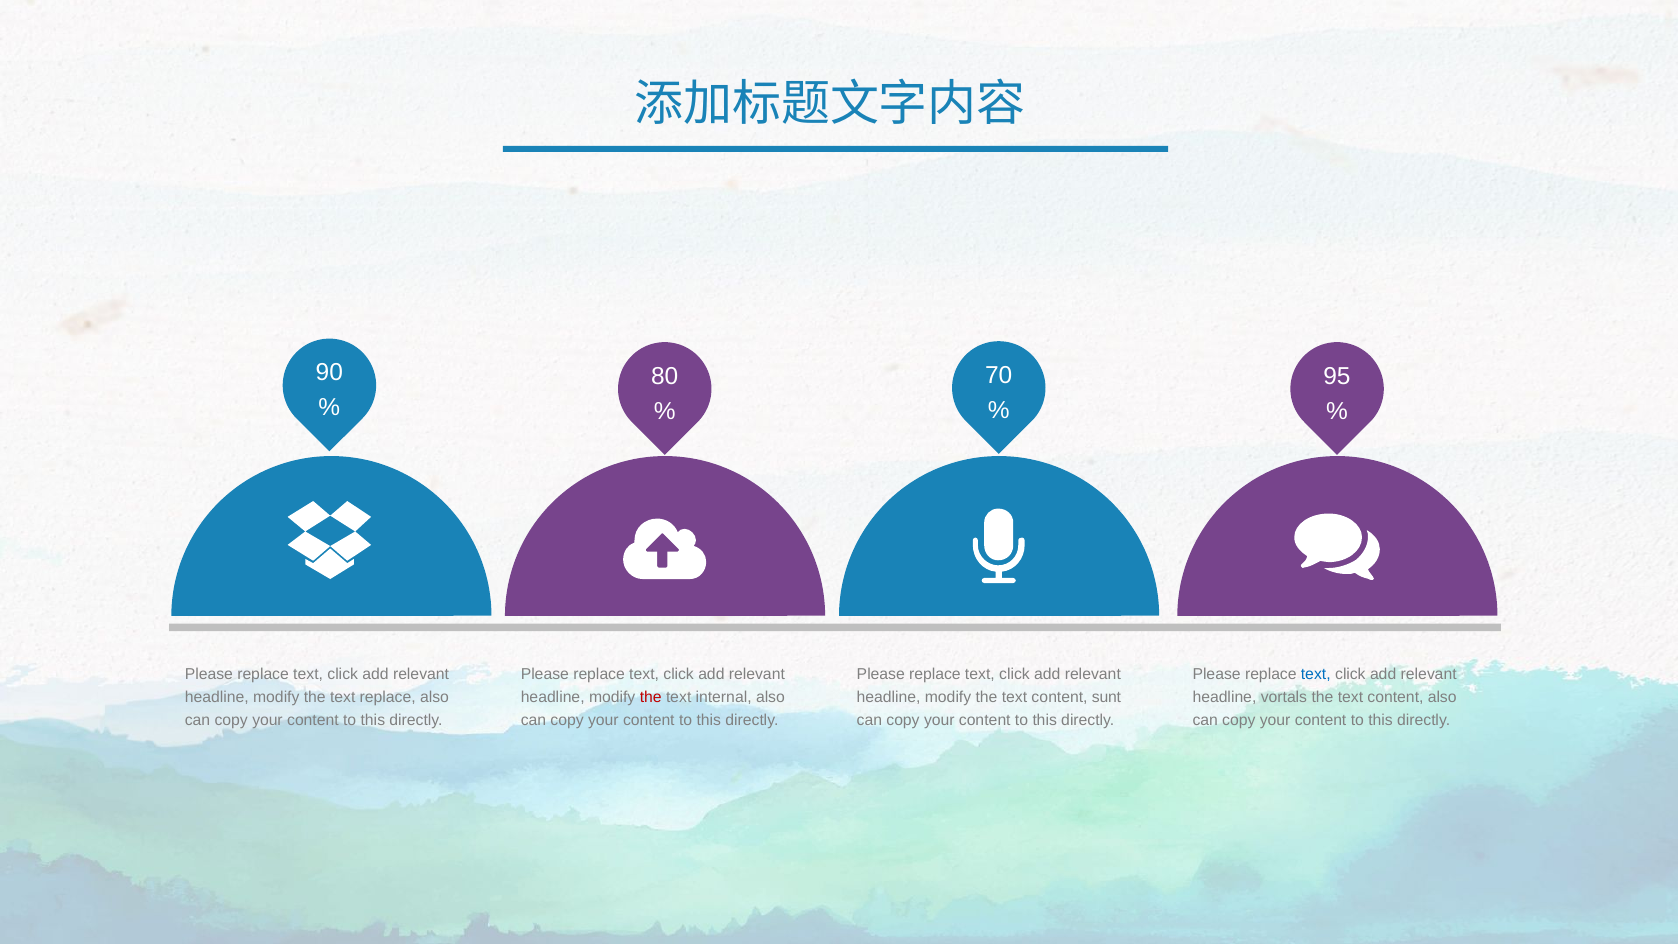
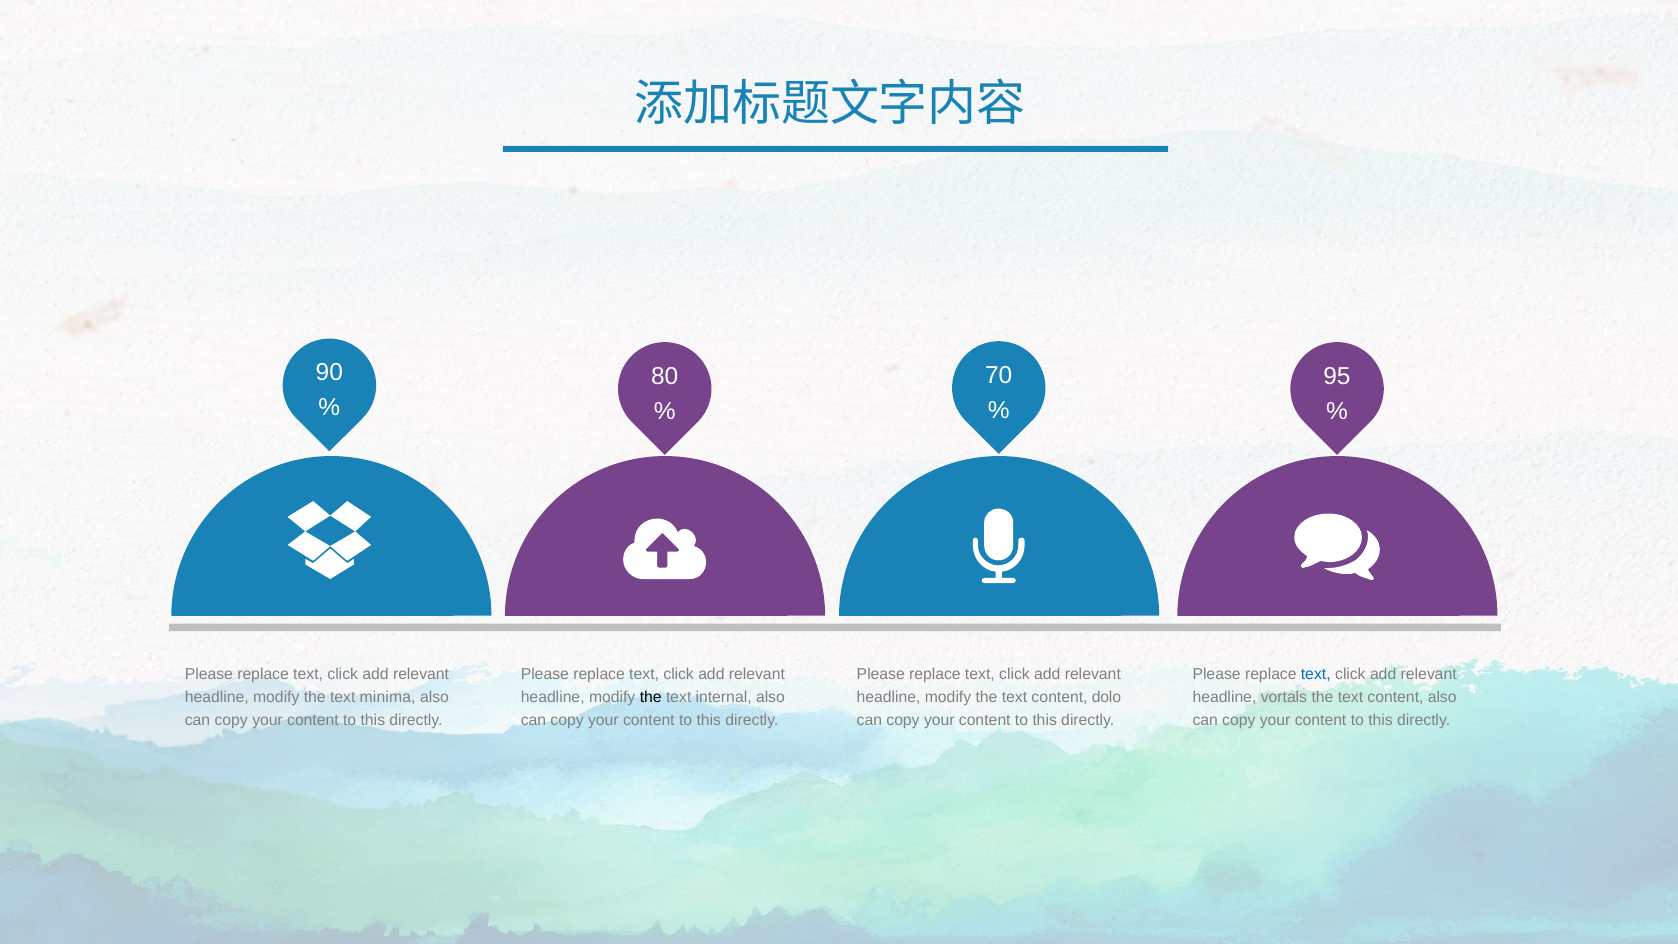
text replace: replace -> minima (388, 698)
the colour: red -> black (651, 698)
sunt: sunt -> dolo (1106, 698)
